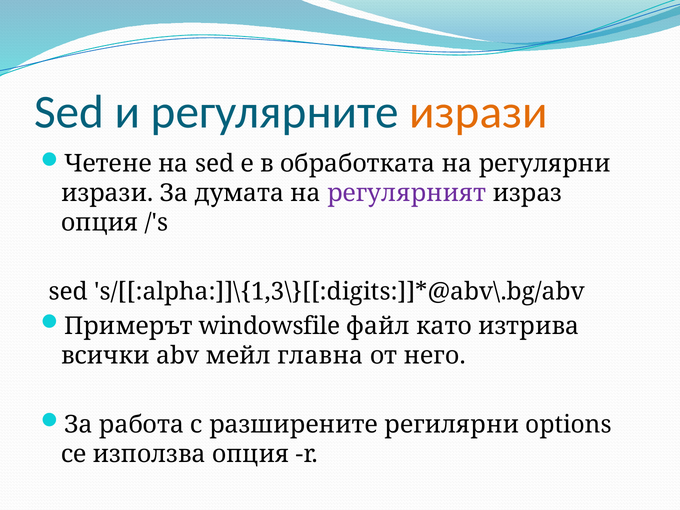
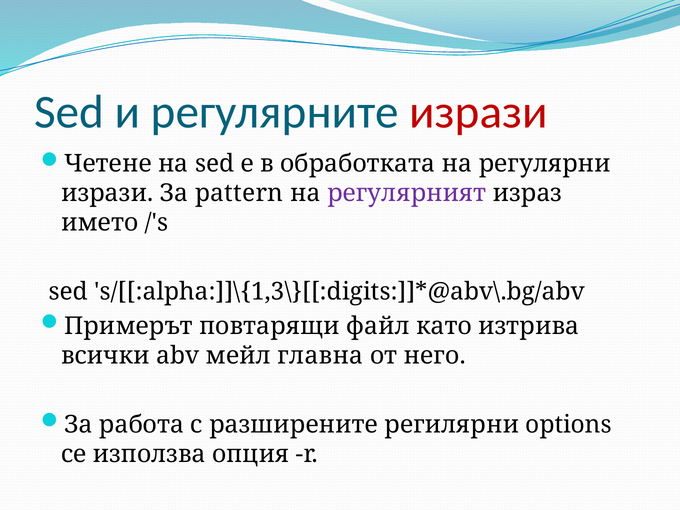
изрази colour: orange -> red (479, 112)
думата: думата -> pattern (239, 193)
опция: опция -> името (100, 223)
windowsfile: windowsfile -> повтарящи (270, 326)
